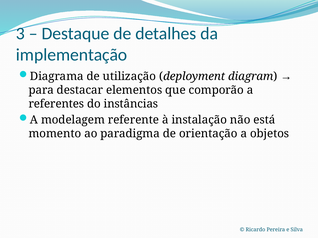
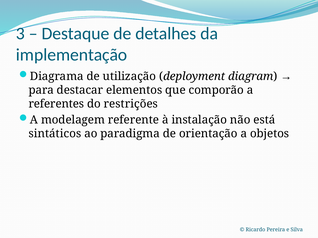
instâncias: instâncias -> restrições (131, 104)
momento: momento -> sintáticos (55, 134)
